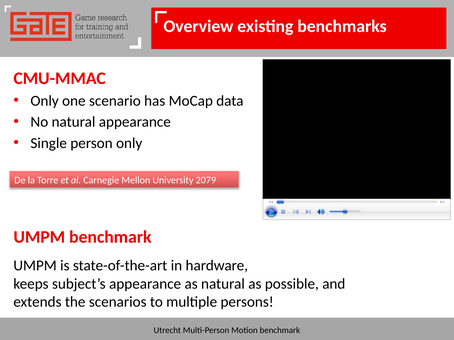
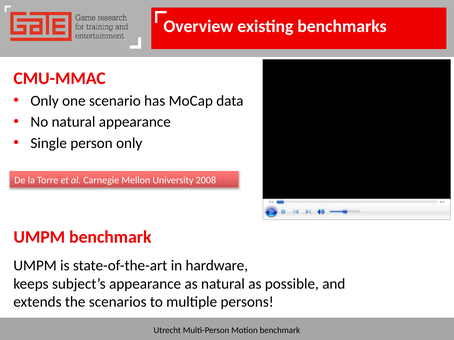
2079: 2079 -> 2008 (206, 180)
